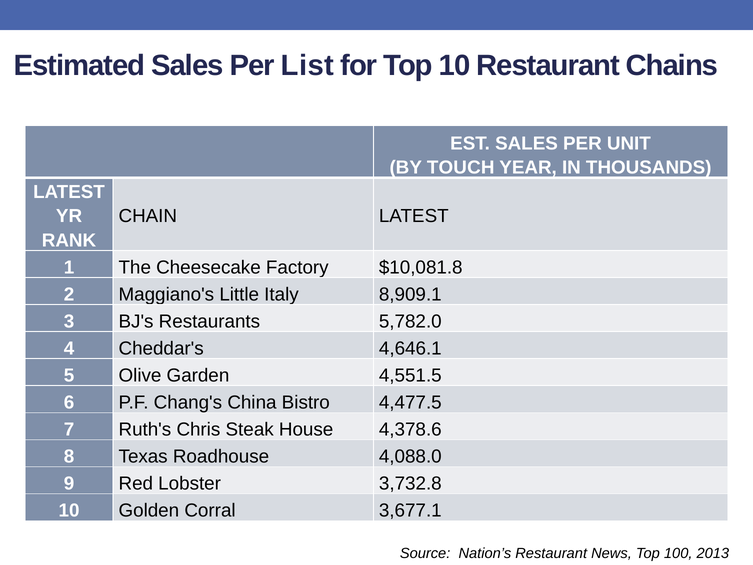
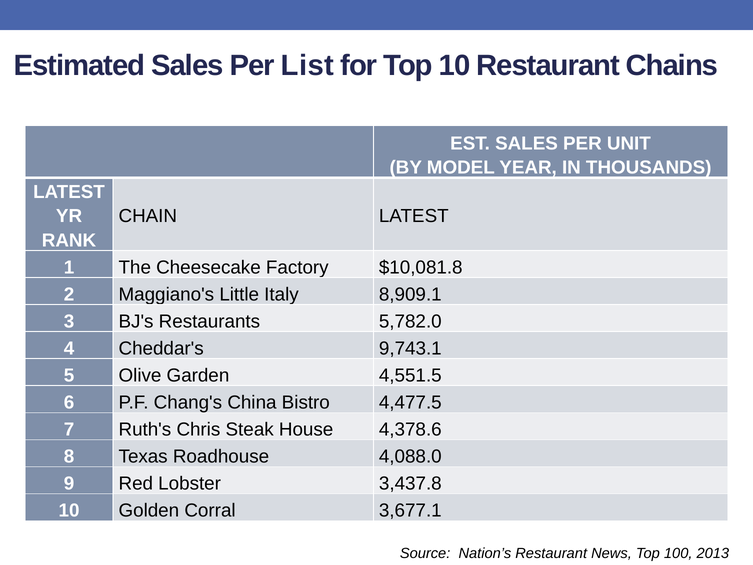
TOUCH: TOUCH -> MODEL (461, 168)
4,646.1: 4,646.1 -> 9,743.1 (410, 348)
3,732.8: 3,732.8 -> 3,437.8 (410, 483)
